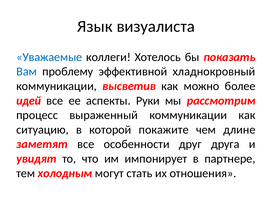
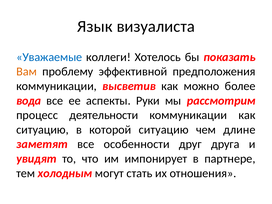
Вам colour: blue -> orange (27, 72)
хладнокровный: хладнокровный -> предположения (214, 72)
идей: идей -> вода (29, 101)
выраженный: выраженный -> деятельности (104, 115)
которой покажите: покажите -> ситуацию (164, 130)
